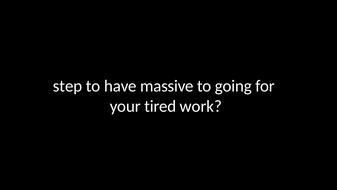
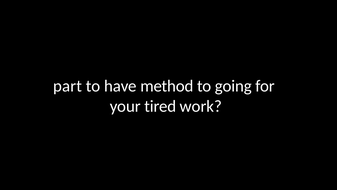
step: step -> part (67, 86)
massive: massive -> method (167, 86)
